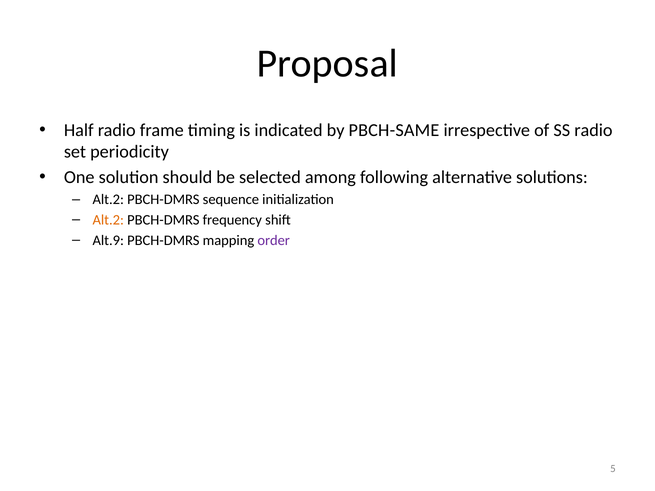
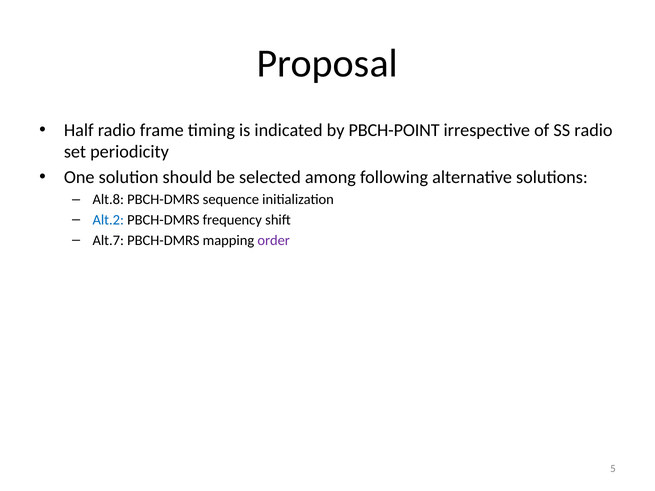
PBCH-SAME: PBCH-SAME -> PBCH-POINT (394, 130)
Alt.2: Alt.2 -> Alt.8 (108, 200)
Alt.2 colour: orange -> blue (108, 220)
Alt.9: Alt.9 -> Alt.7 (108, 240)
